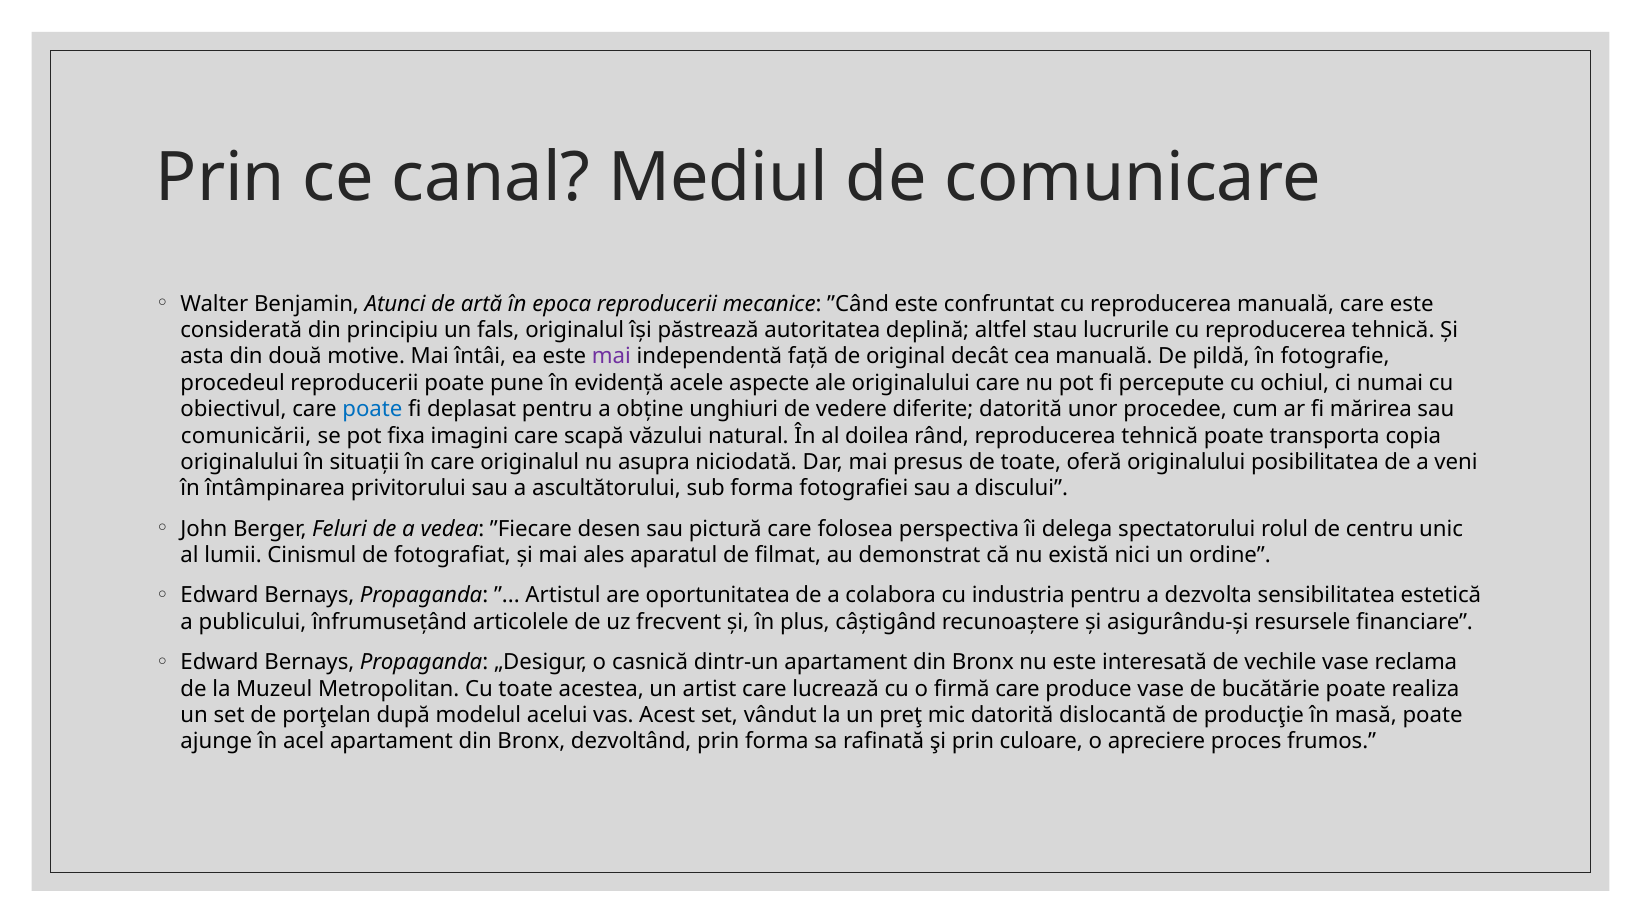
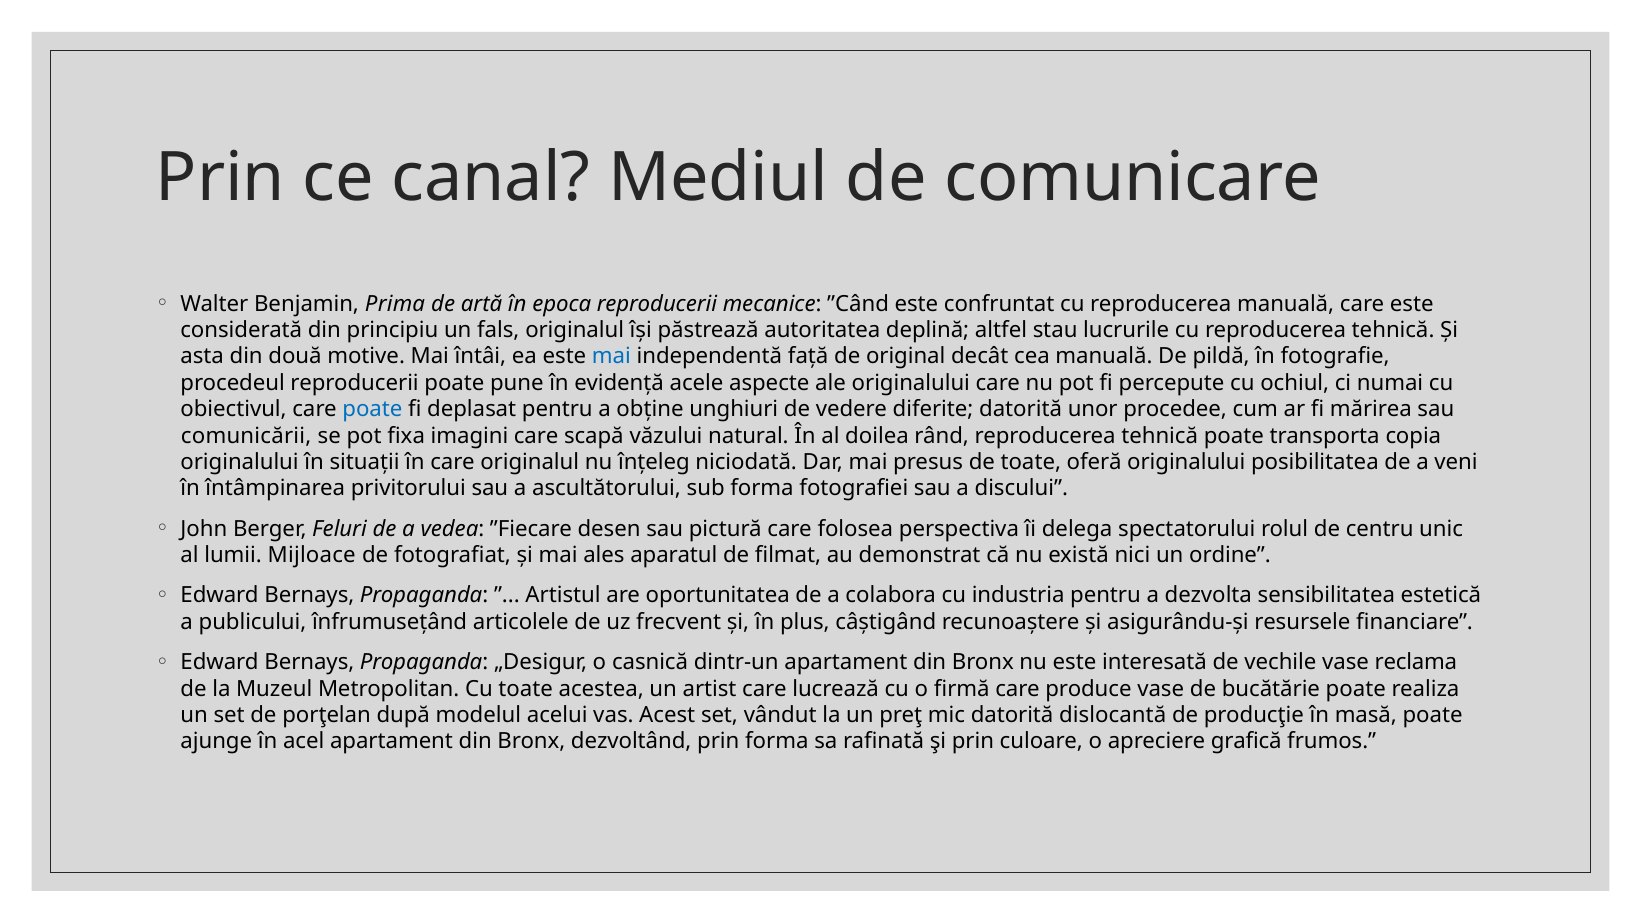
Atunci: Atunci -> Prima (395, 304)
mai colour: purple -> blue (611, 357)
asupra: asupra -> înțeleg (654, 462)
Cinismul: Cinismul -> Mijloace (312, 555)
proces: proces -> grafică (1246, 742)
